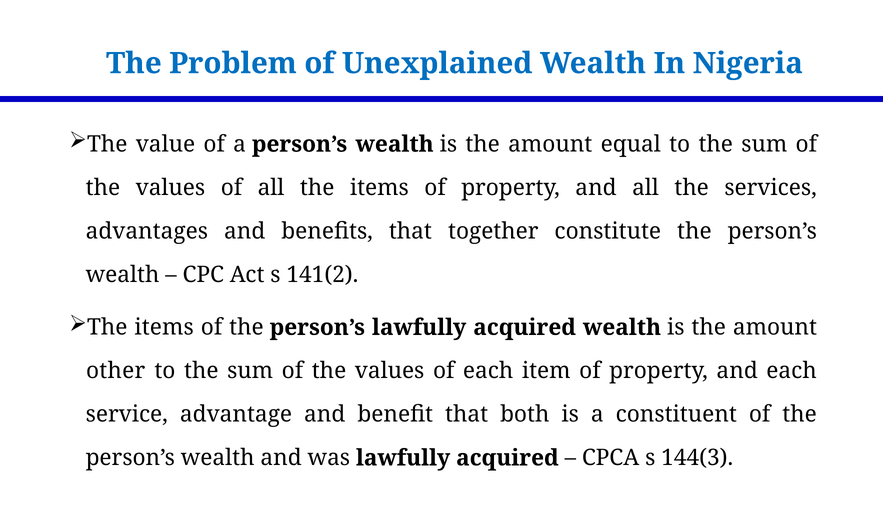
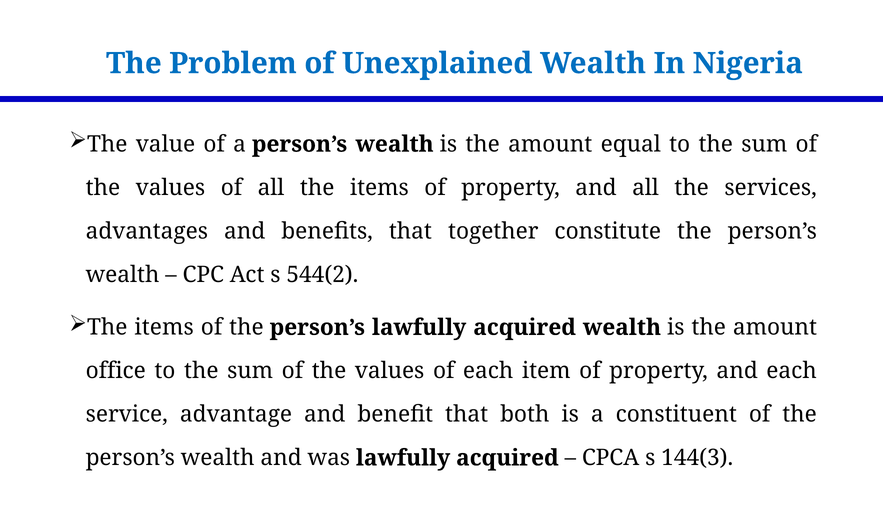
141(2: 141(2 -> 544(2 (322, 274)
other: other -> office (116, 370)
